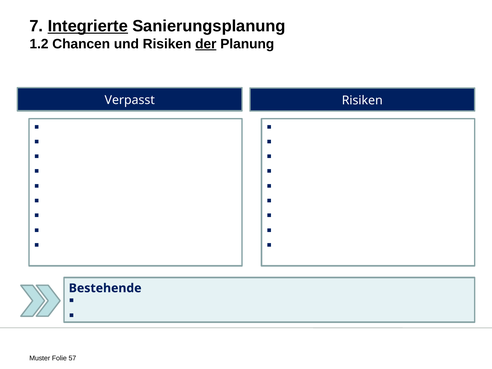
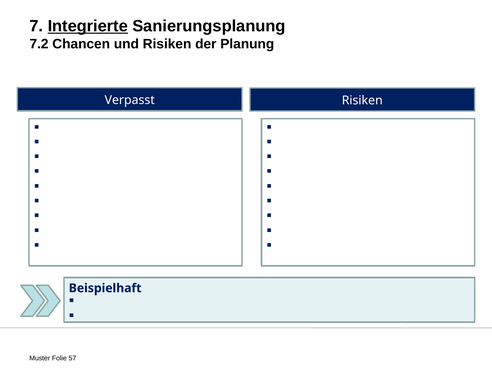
1.2: 1.2 -> 7.2 (39, 44)
der underline: present -> none (206, 44)
Bestehende: Bestehende -> Beispielhaft (105, 288)
